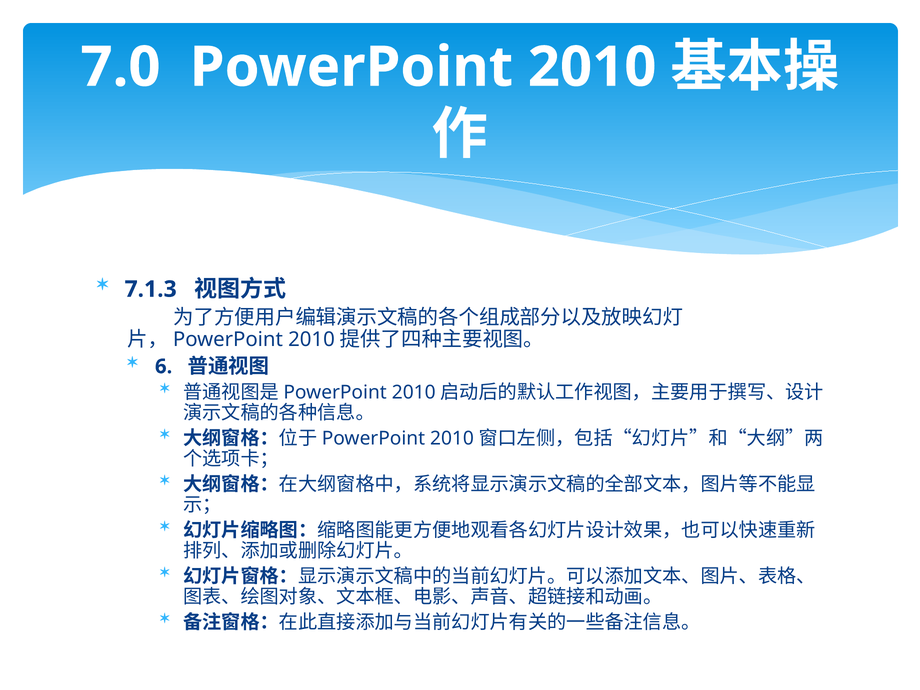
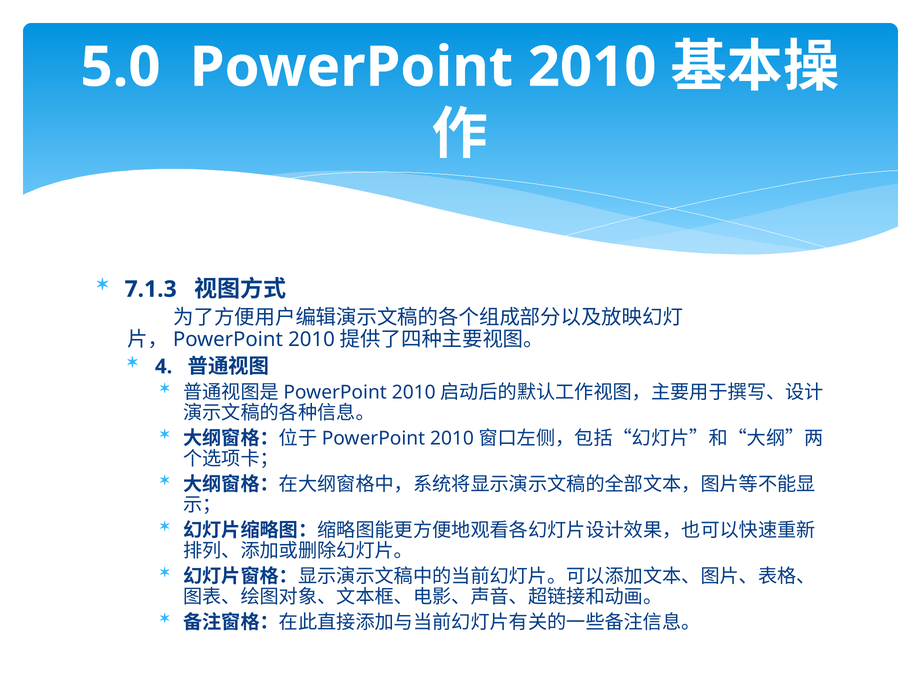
7.0: 7.0 -> 5.0 (121, 67)
6: 6 -> 4 (164, 367)
